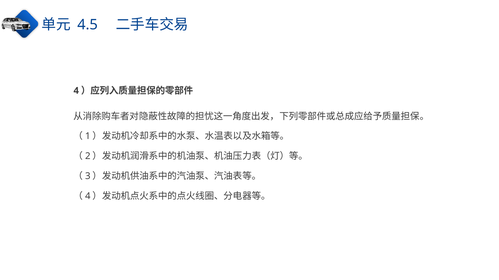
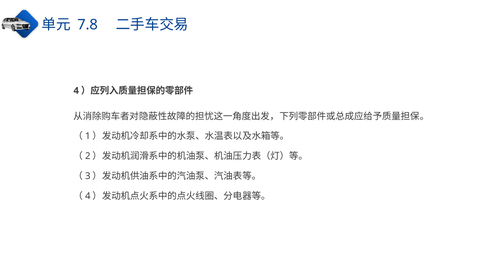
4.5: 4.5 -> 7.8 (88, 25)
